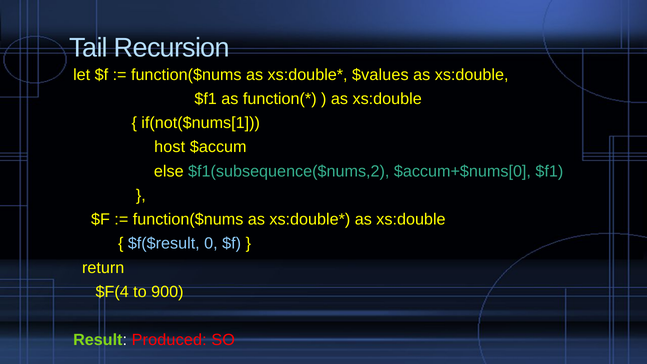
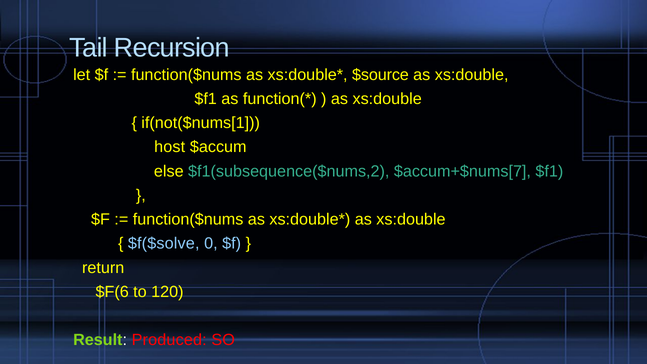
$values: $values -> $source (380, 75)
$accum+$nums[0: $accum+$nums[0 -> $accum+$nums[7 (462, 171)
$f($result: $f($result -> $f($solve (164, 244)
$F(4: $F(4 -> $F(6 (112, 292)
900: 900 -> 120 (167, 292)
